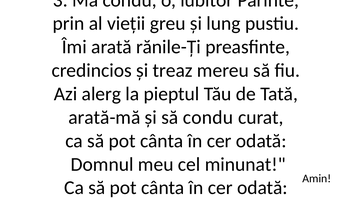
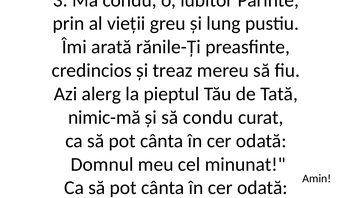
arată-mă: arată-mă -> nimic-mă (104, 117)
